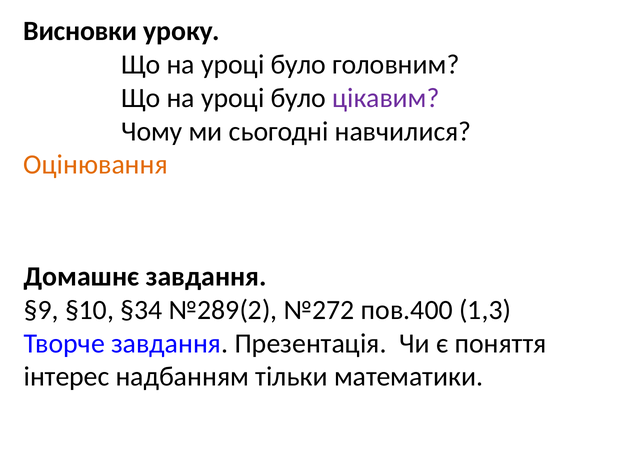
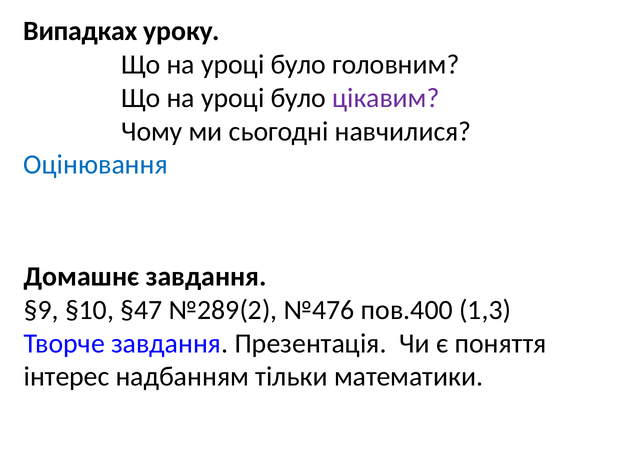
Висновки: Висновки -> Випадках (80, 31)
Оцінювання colour: orange -> blue (96, 165)
§34: §34 -> §47 (141, 310)
№272: №272 -> №476 (319, 310)
